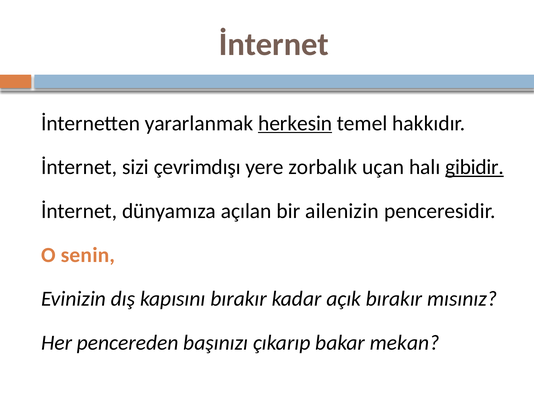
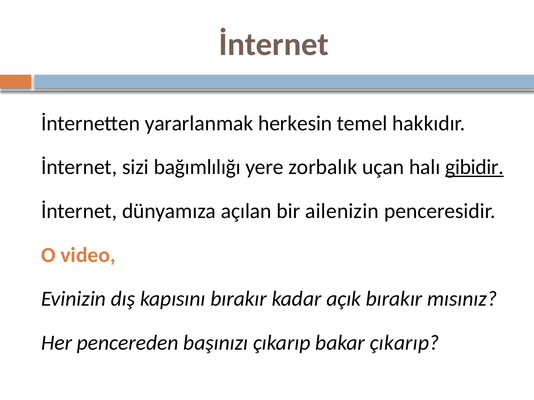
herkesin underline: present -> none (295, 123)
çevrimdışı: çevrimdışı -> bağımlılığı (197, 167)
senin: senin -> video (88, 255)
bakar mekan: mekan -> çıkarıp (405, 343)
